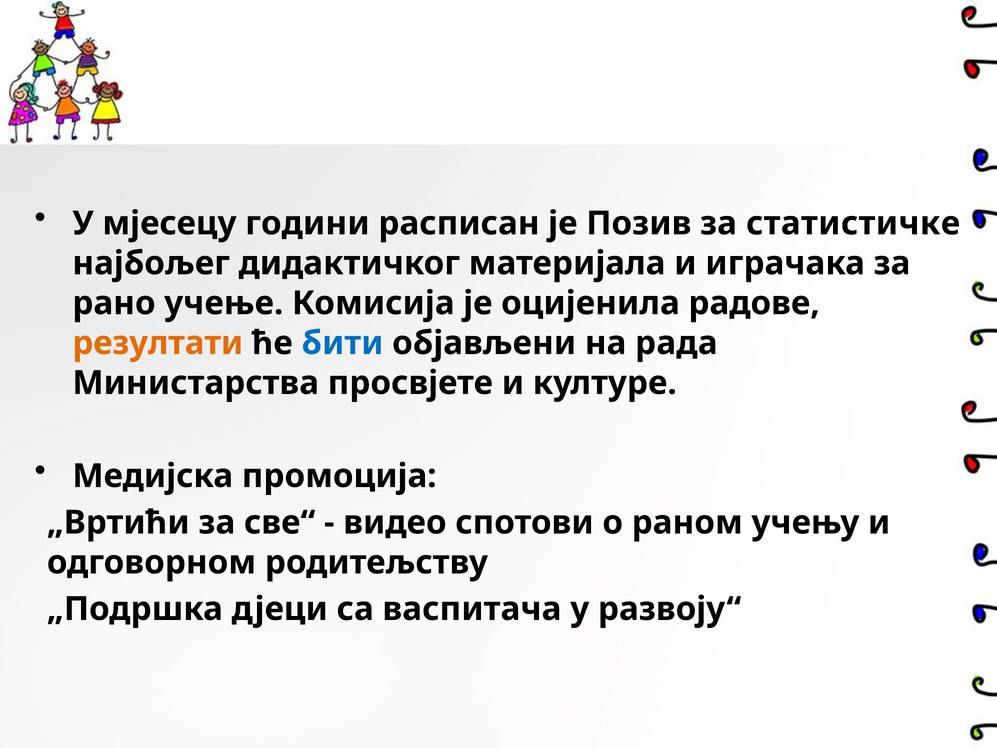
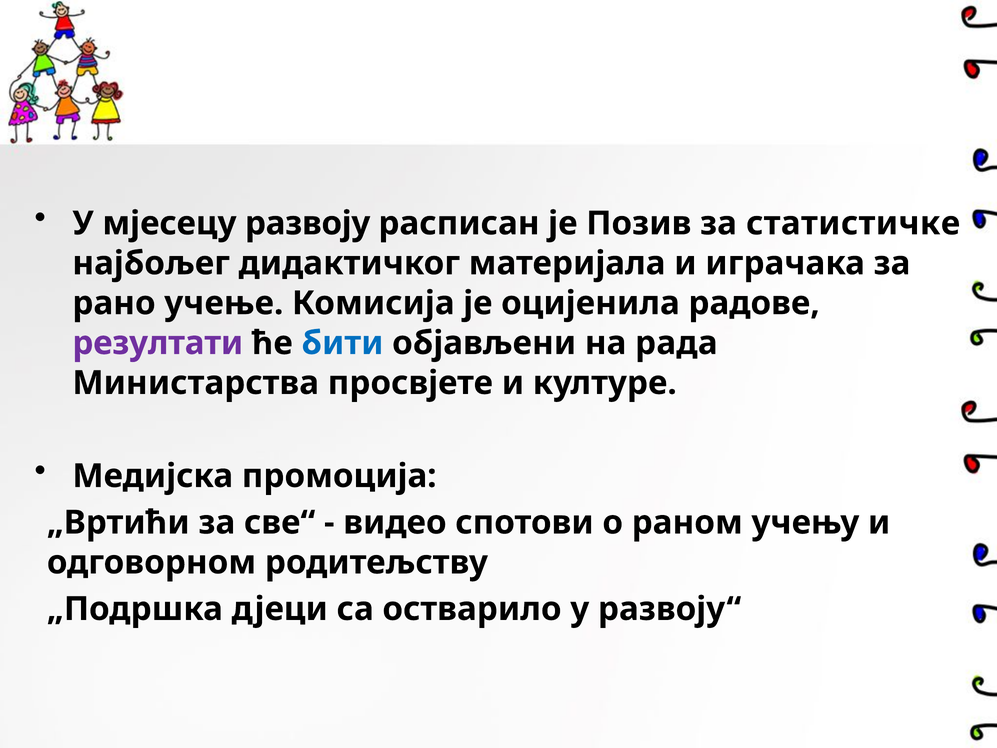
години: години -> развоју (308, 223)
резултати colour: orange -> purple (158, 343)
васпитача: васпитача -> остварило (472, 609)
